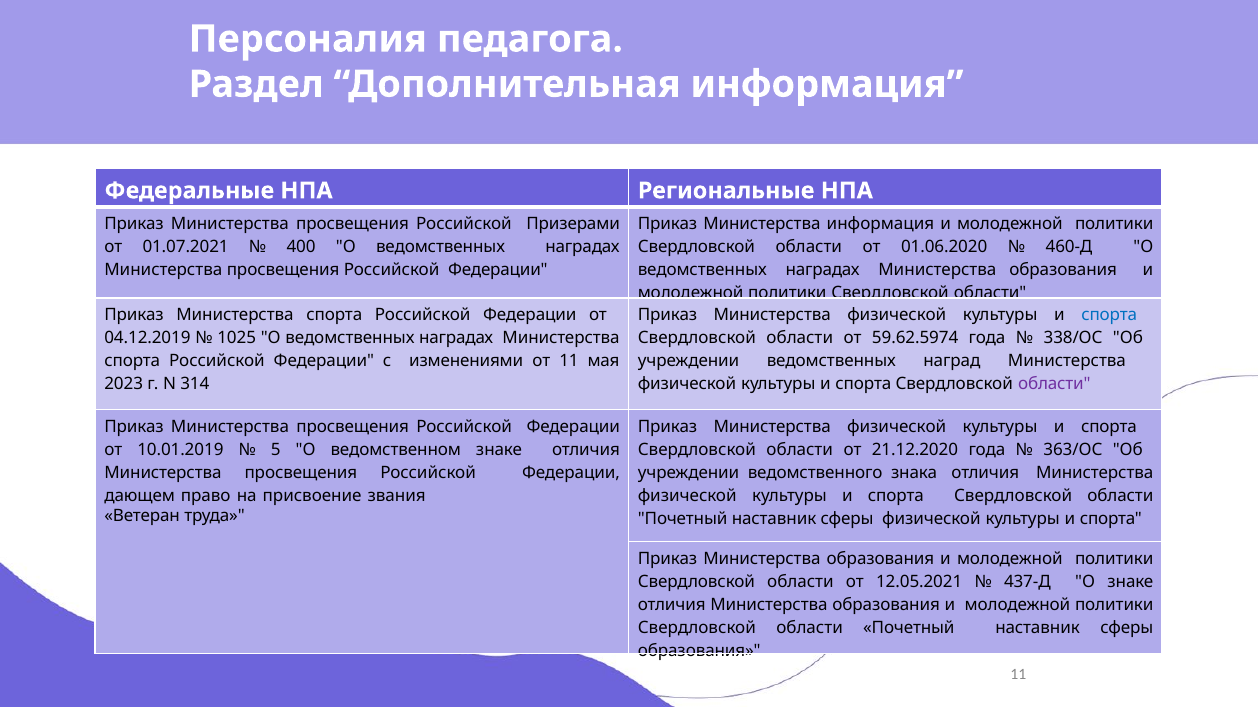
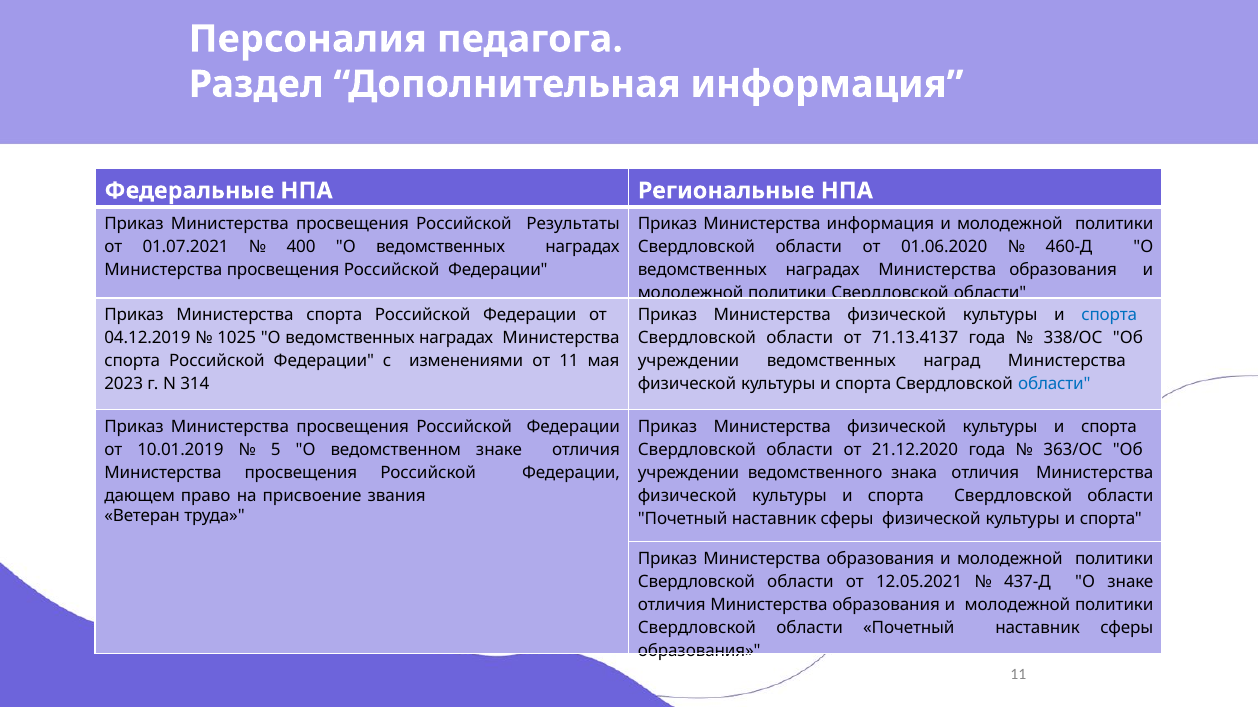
Призерами: Призерами -> Результаты (573, 224)
59.62.5974: 59.62.5974 -> 71.13.4137 (915, 338)
области colour: purple -> blue (1054, 384)
